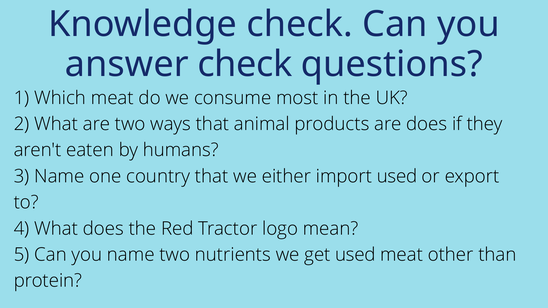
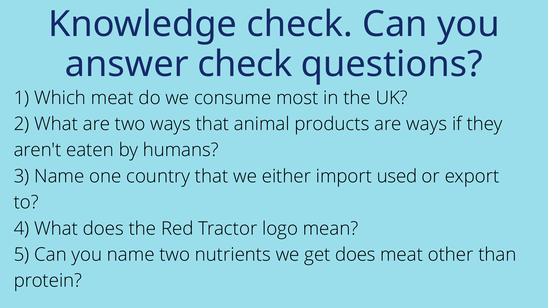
are does: does -> ways (427, 124)
get used: used -> does (355, 255)
